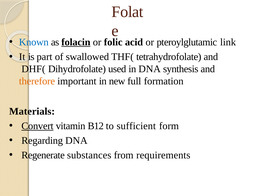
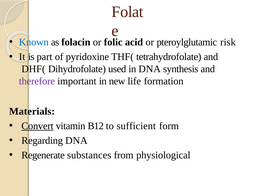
folacin underline: present -> none (76, 42)
link: link -> risk (228, 42)
swallowed: swallowed -> pyridoxine (87, 57)
therefore colour: orange -> purple (37, 81)
full: full -> life (134, 81)
requirements: requirements -> physiological (163, 155)
